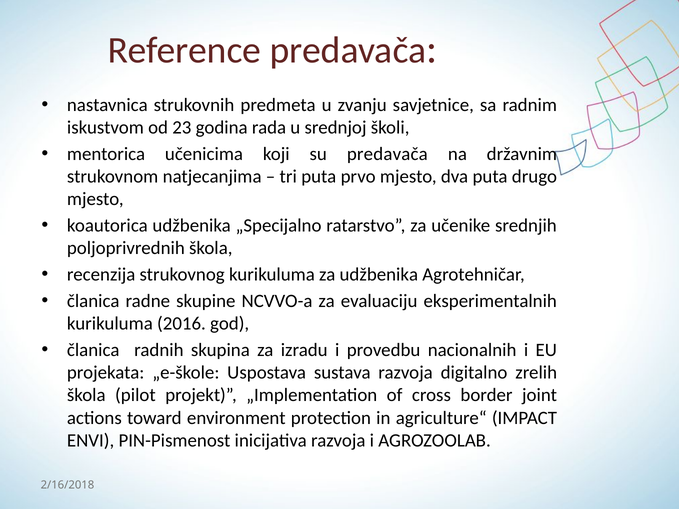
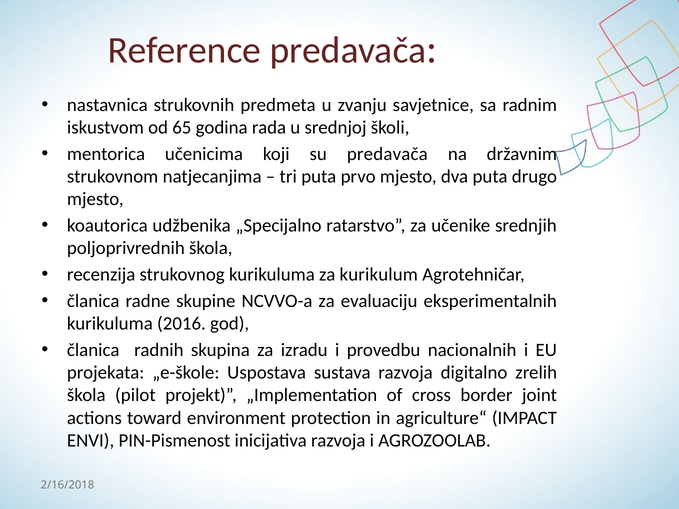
23: 23 -> 65 (182, 128)
za udžbenika: udžbenika -> kurikulum (379, 275)
